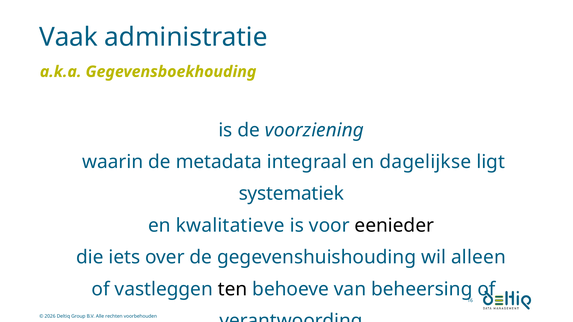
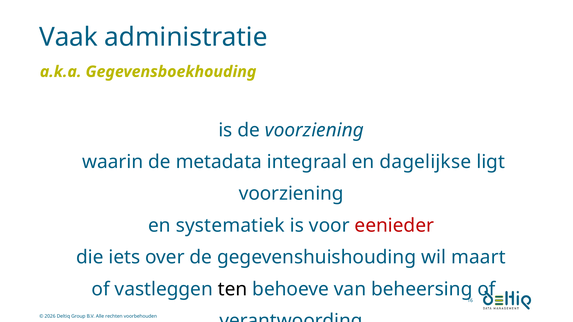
systematiek: systematiek -> voorziening (291, 194)
kwalitatieve: kwalitatieve -> systematiek (230, 226)
eenieder colour: black -> red (394, 226)
alleen: alleen -> maart (478, 257)
